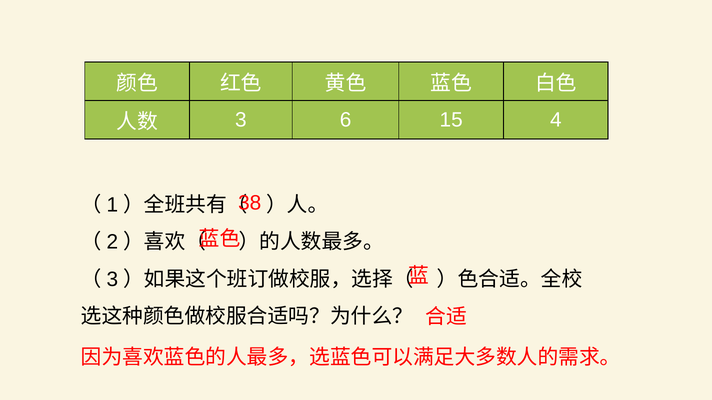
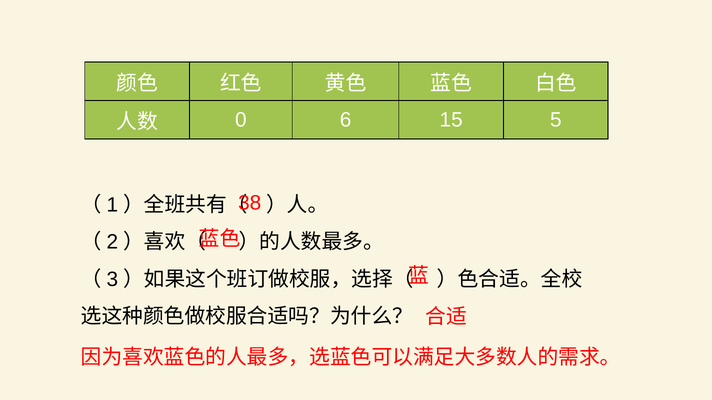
3: 3 -> 0 (241, 120)
4: 4 -> 5 (556, 120)
